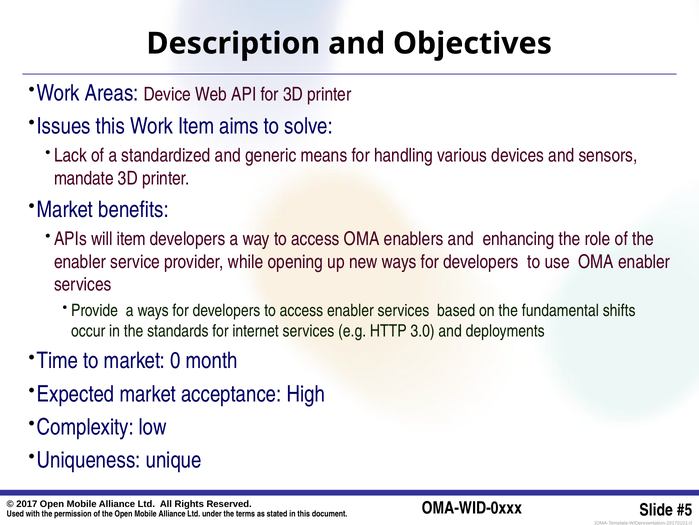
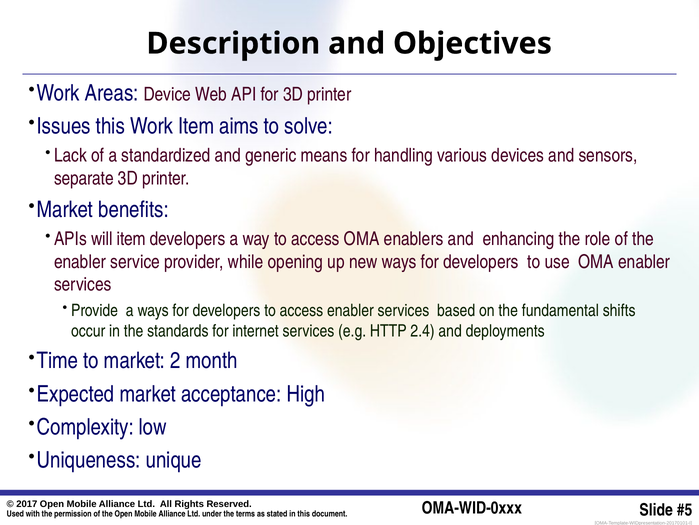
mandate: mandate -> separate (84, 178)
3.0: 3.0 -> 2.4 (423, 330)
0: 0 -> 2 (175, 360)
